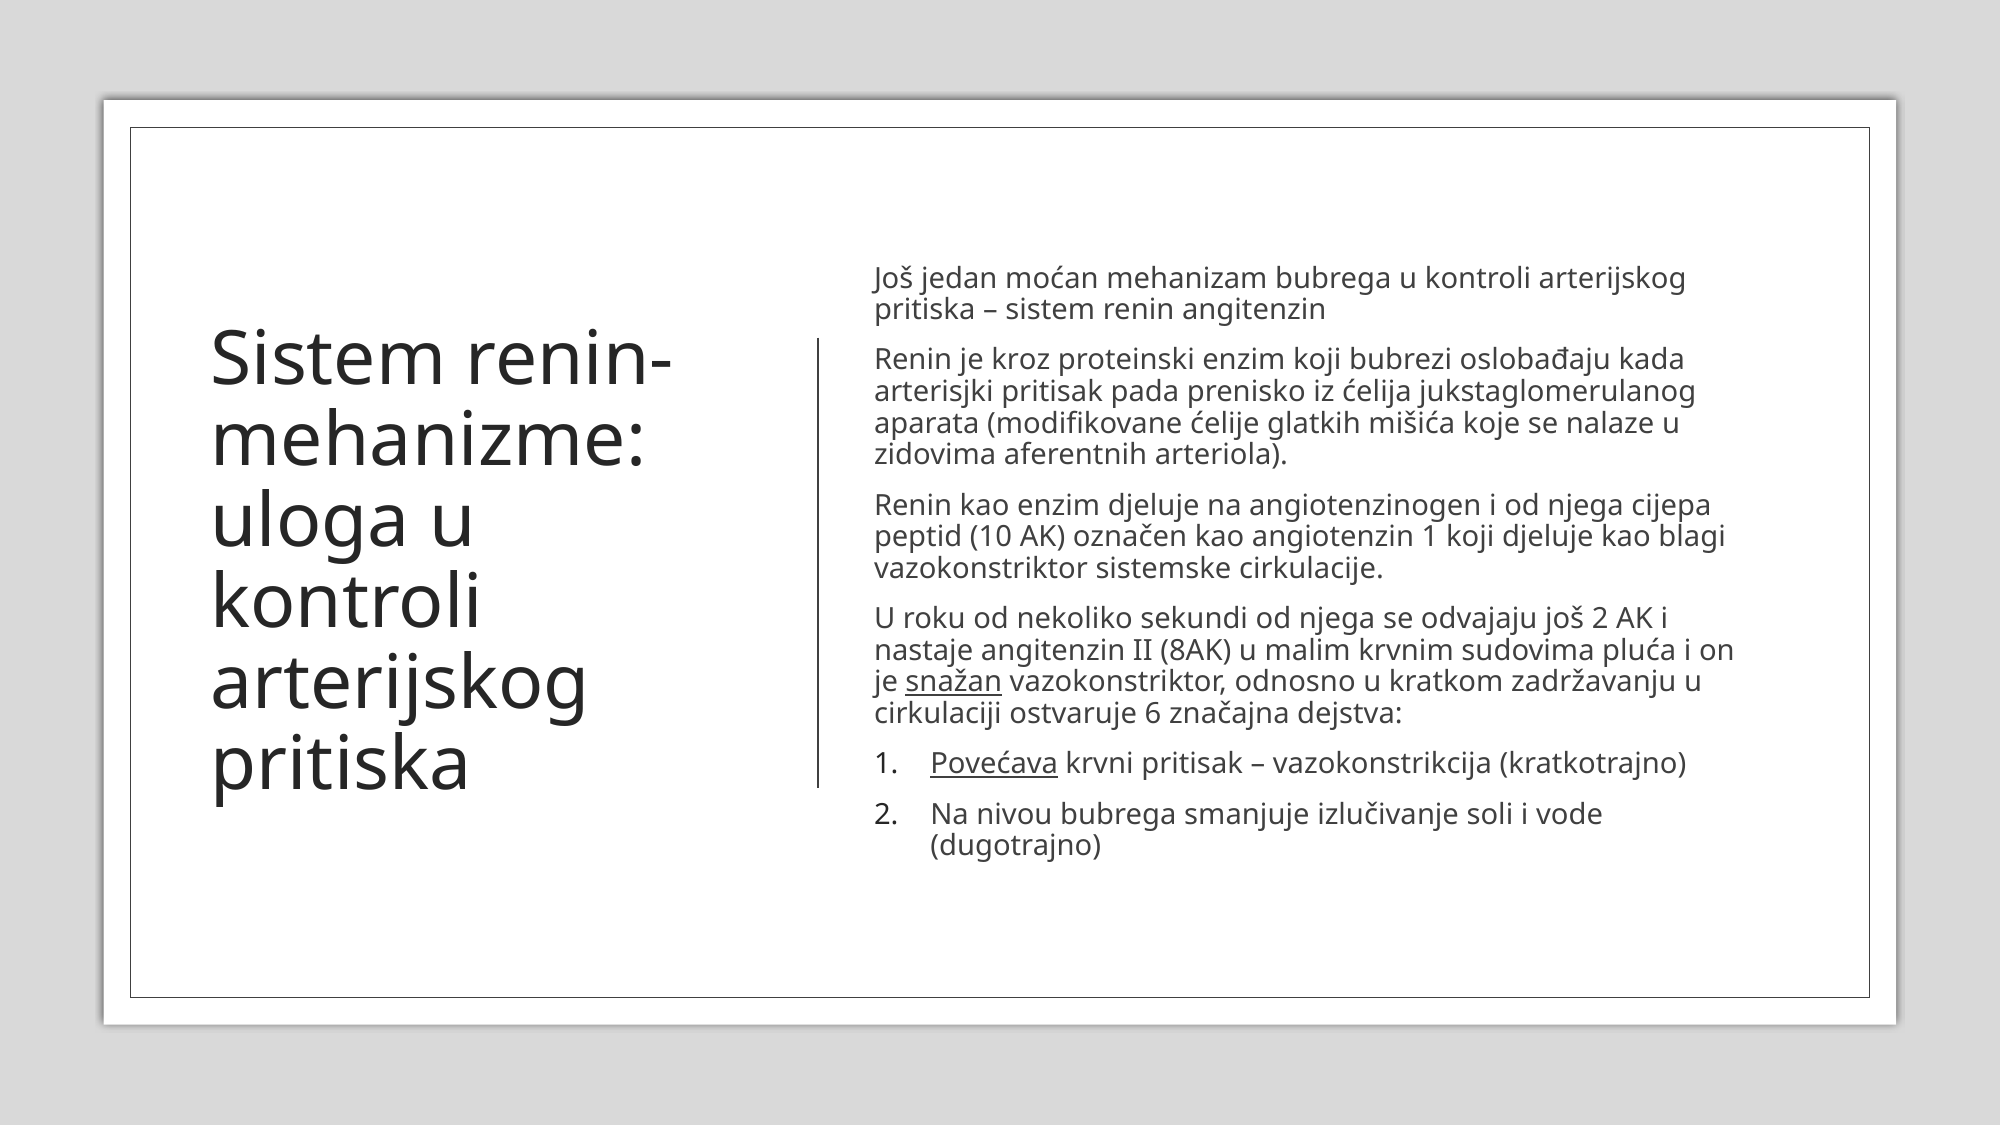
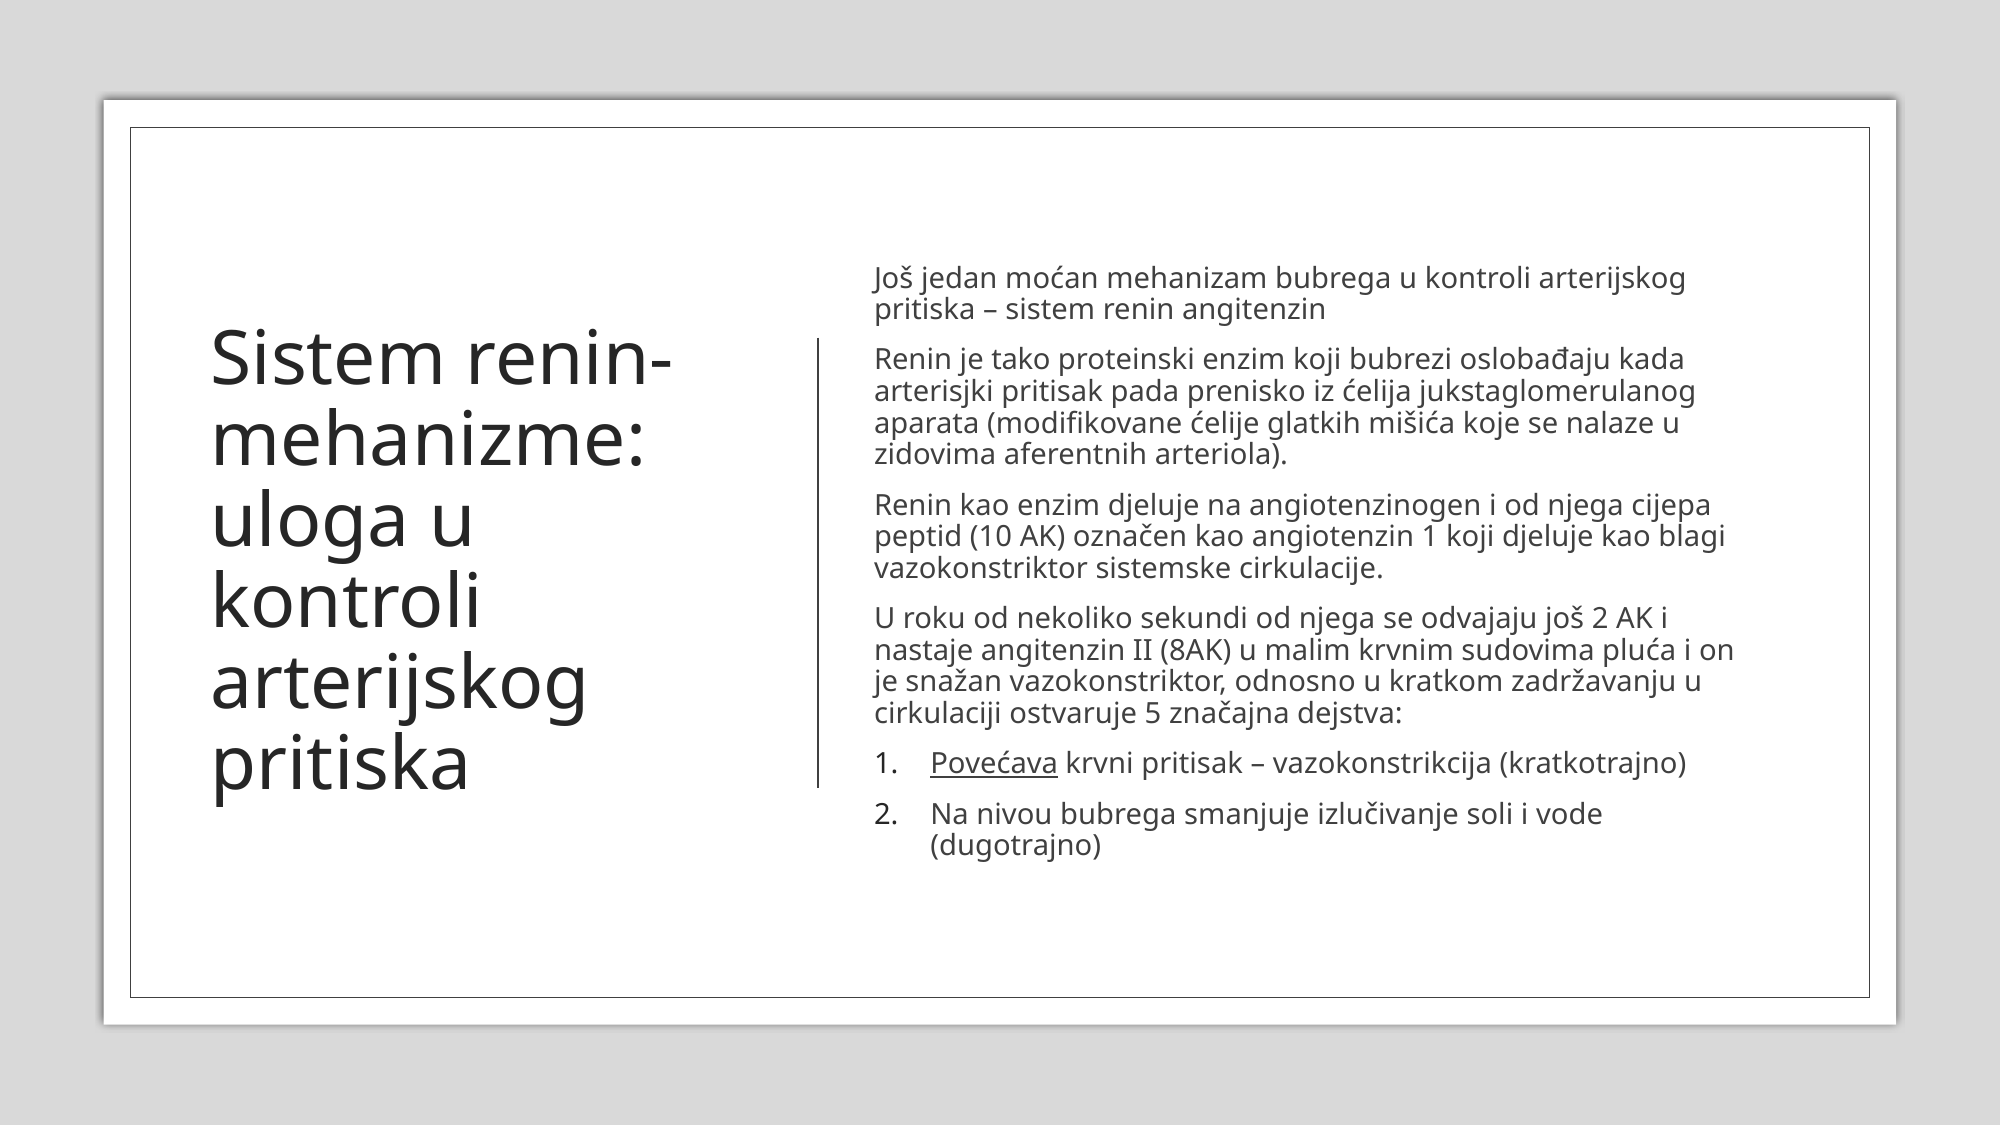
kroz: kroz -> tako (1021, 360)
snažan underline: present -> none (954, 682)
6: 6 -> 5 (1153, 714)
